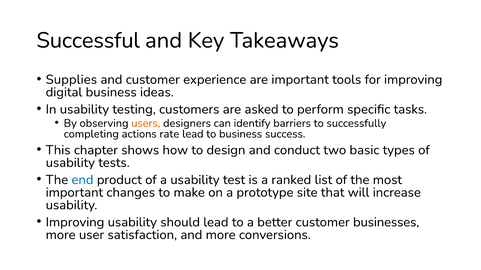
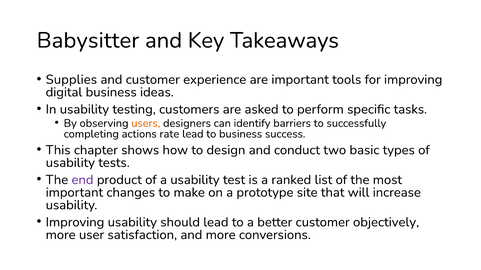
Successful: Successful -> Babysitter (88, 40)
end colour: blue -> purple (82, 180)
businesses: businesses -> objectively (386, 223)
